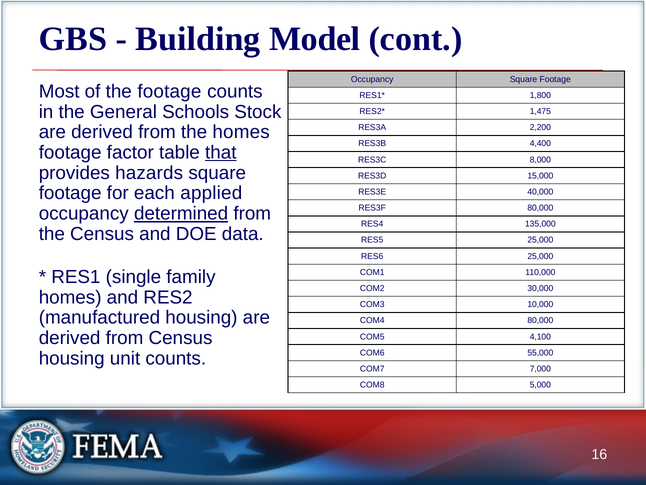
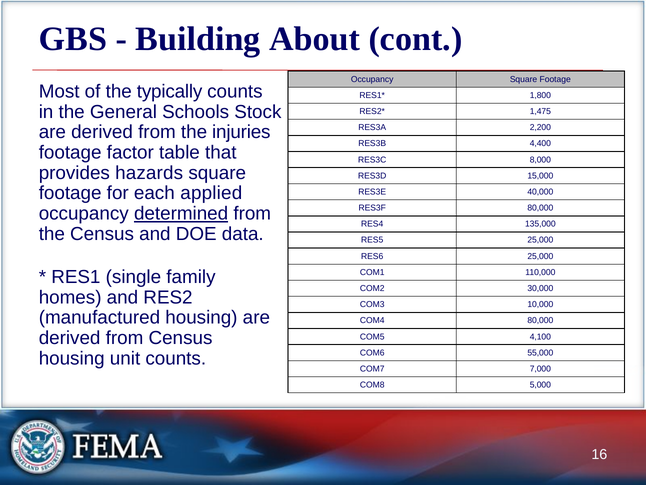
Model: Model -> About (315, 39)
the footage: footage -> typically (170, 91)
the homes: homes -> injuries (241, 132)
that underline: present -> none (221, 152)
